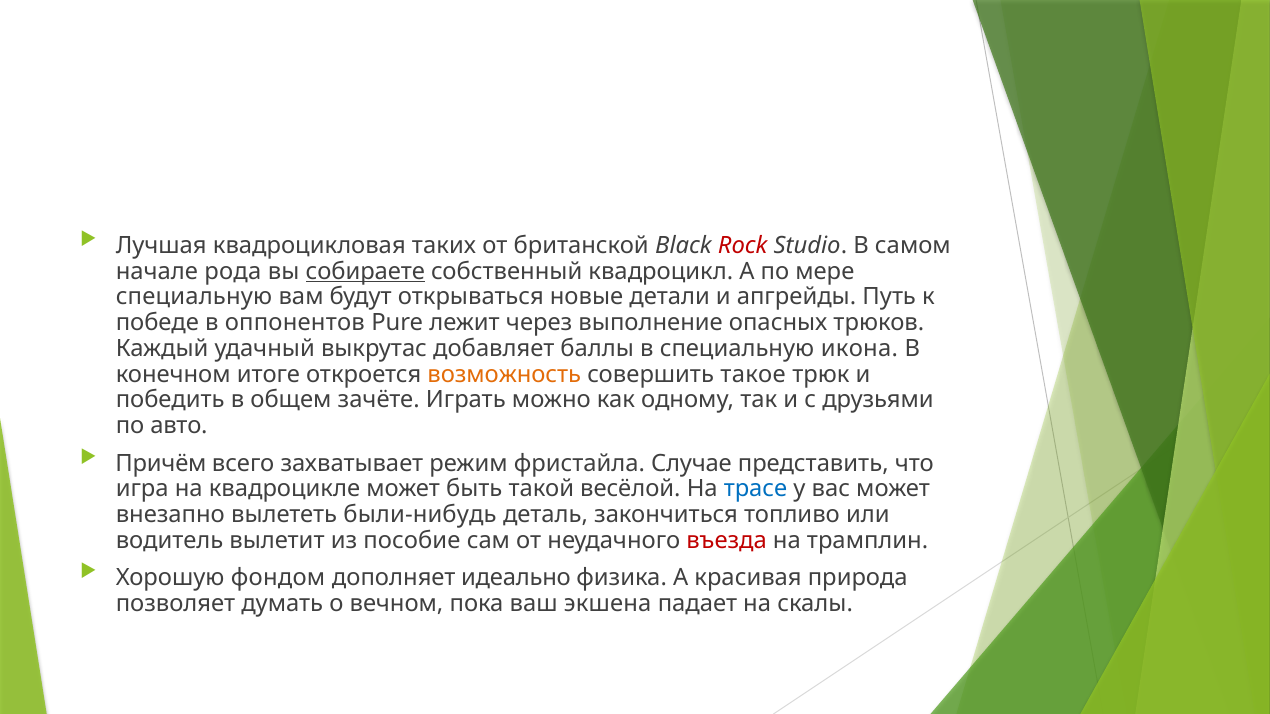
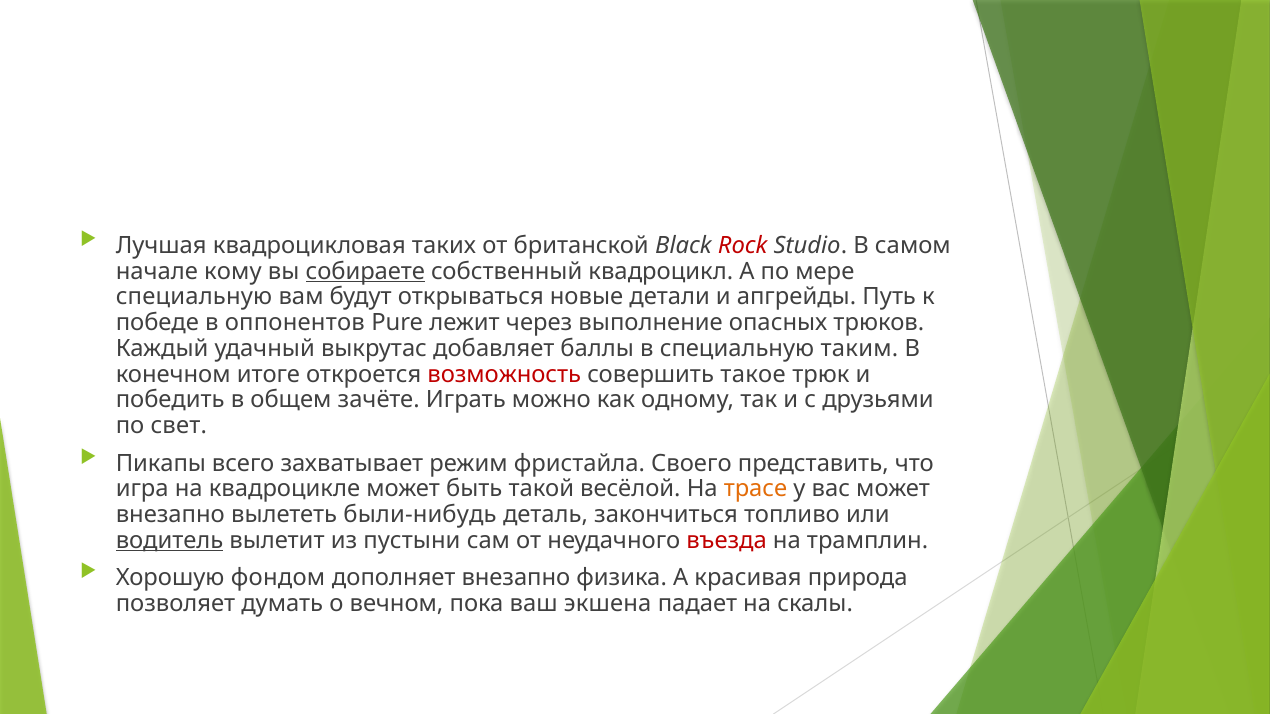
рода: рода -> кому (233, 272)
икона: икона -> таким (859, 349)
возможность colour: orange -> red (504, 374)
авто: авто -> свет (179, 426)
Причём: Причём -> Пикапы (161, 463)
Случае: Случае -> Своего (691, 463)
трасе colour: blue -> orange (756, 489)
водитель underline: none -> present (170, 541)
пособие: пособие -> пустыни (412, 541)
дополняет идеально: идеально -> внезапно (516, 578)
